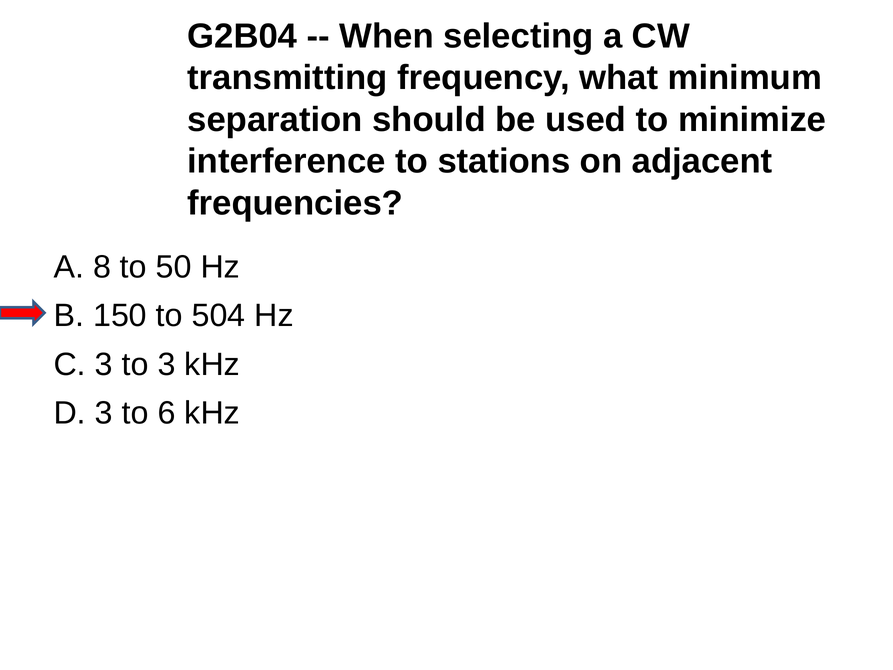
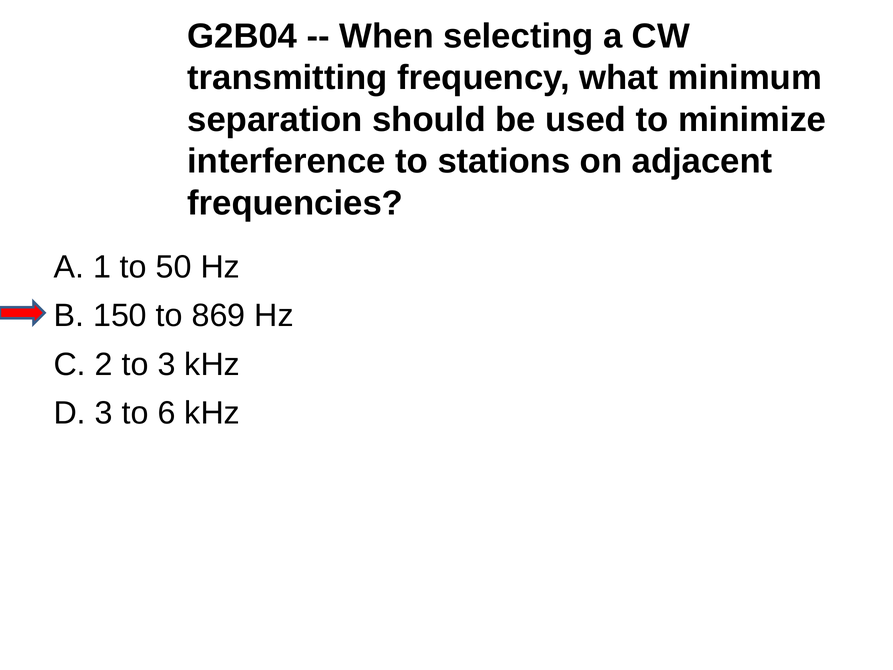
8: 8 -> 1 (102, 267)
504: 504 -> 869 (219, 316)
C 3: 3 -> 2 (104, 364)
